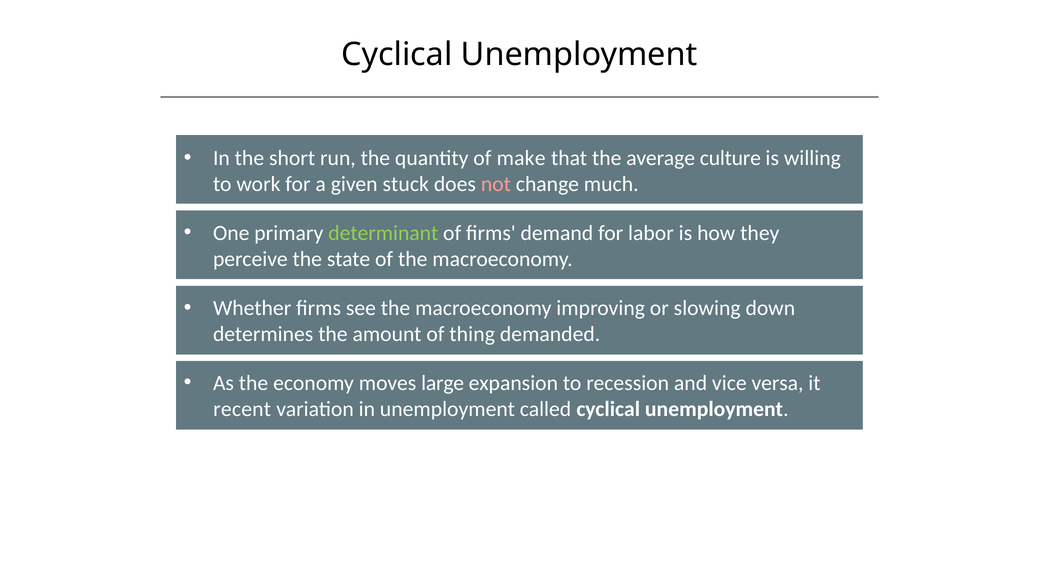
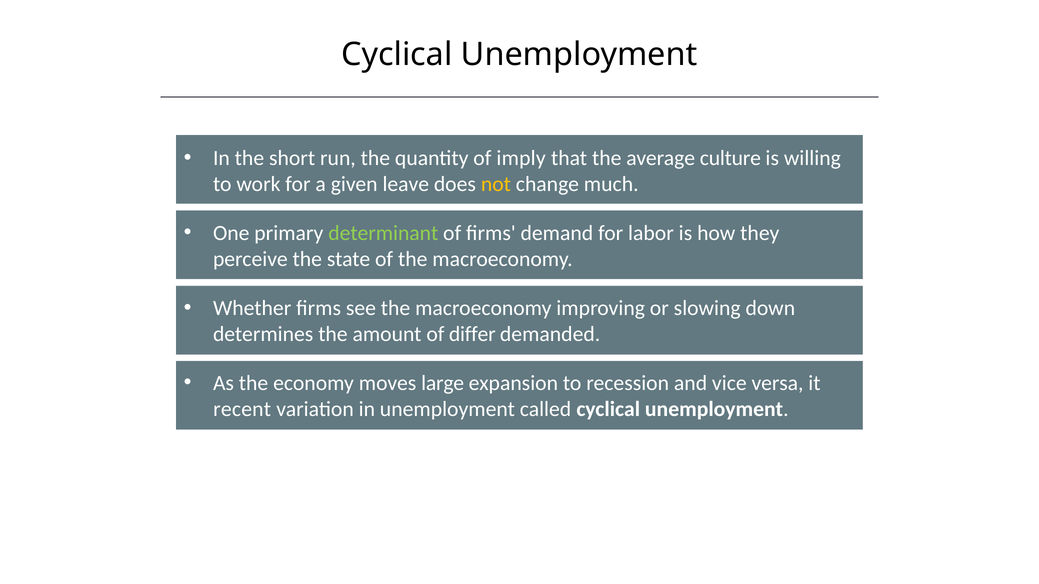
make: make -> imply (521, 158)
stuck: stuck -> leave (406, 184)
not colour: pink -> yellow (496, 184)
thing: thing -> differ (472, 334)
